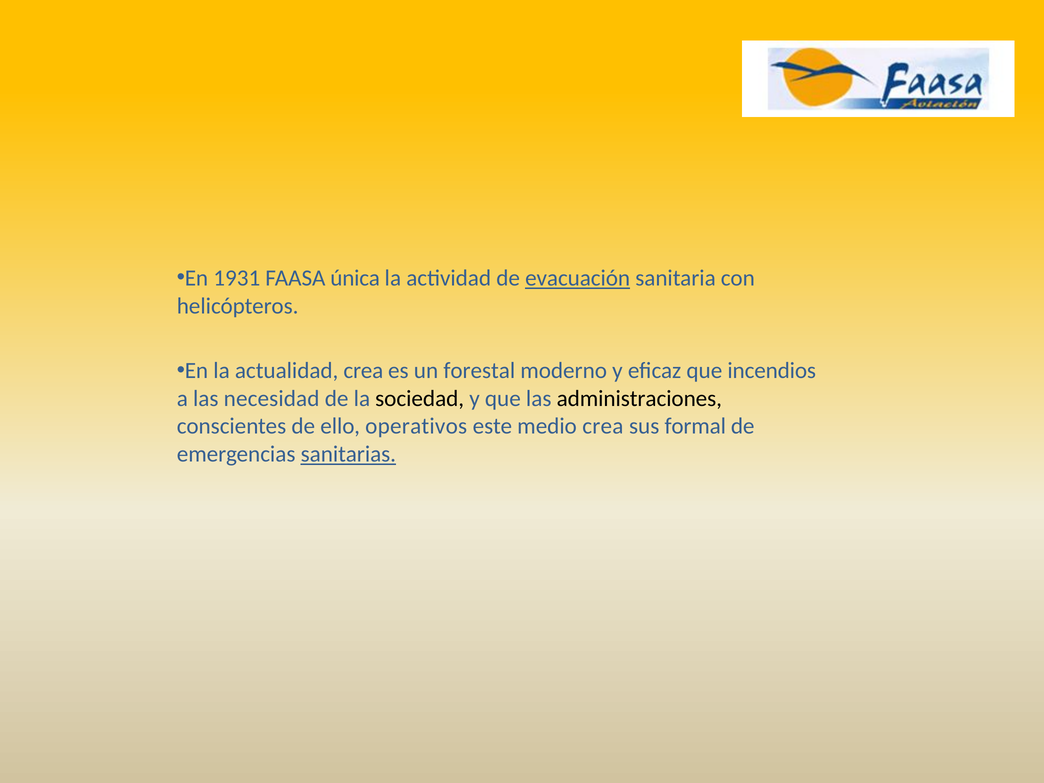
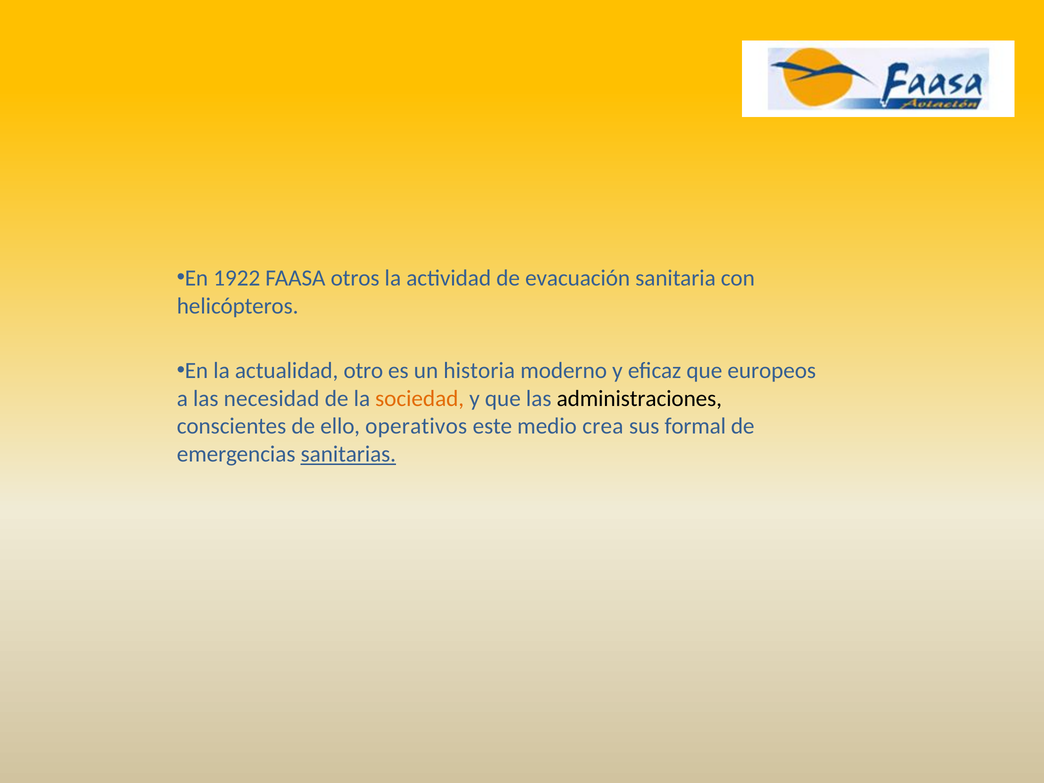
1931: 1931 -> 1922 (237, 278)
única: única -> otros (355, 278)
evacuación underline: present -> none (578, 278)
actualidad crea: crea -> otro (363, 371)
forestal: forestal -> historia (479, 371)
incendios: incendios -> europeos (772, 371)
sociedad colour: black -> orange (420, 399)
